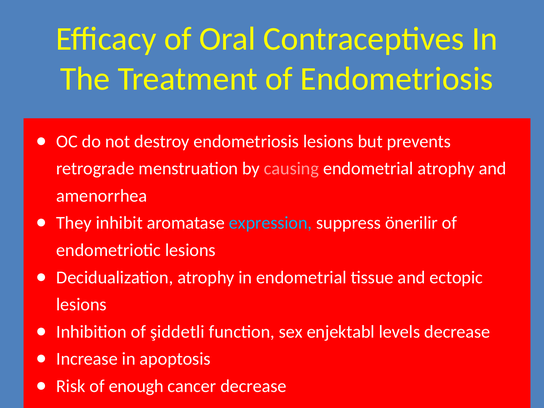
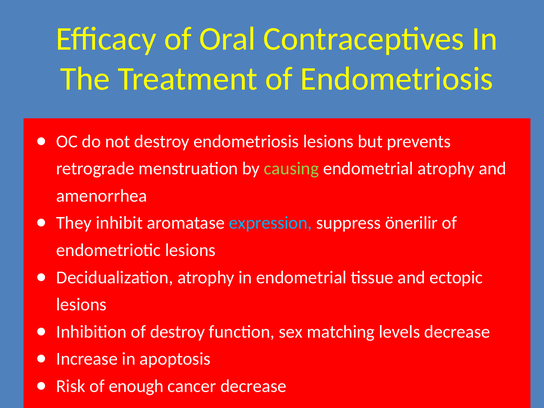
causing colour: pink -> light green (291, 169)
of şiddetli: şiddetli -> destroy (177, 332)
enjektabl: enjektabl -> matching (341, 332)
